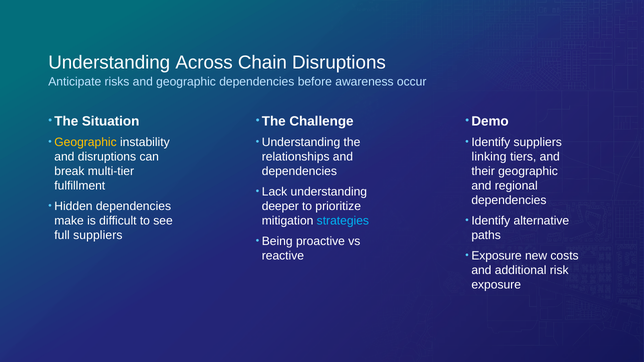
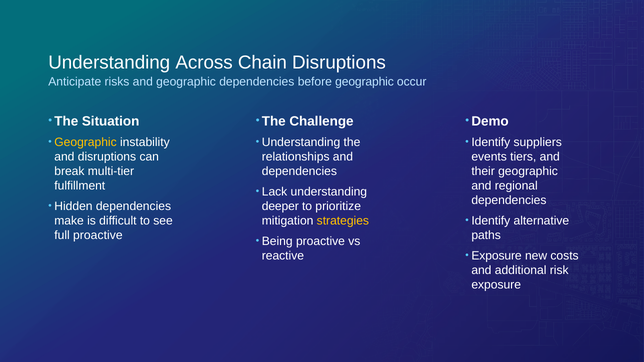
before awareness: awareness -> geographic (365, 82)
linking: linking -> events (489, 157)
strategies colour: light blue -> yellow (343, 221)
full suppliers: suppliers -> proactive (98, 236)
